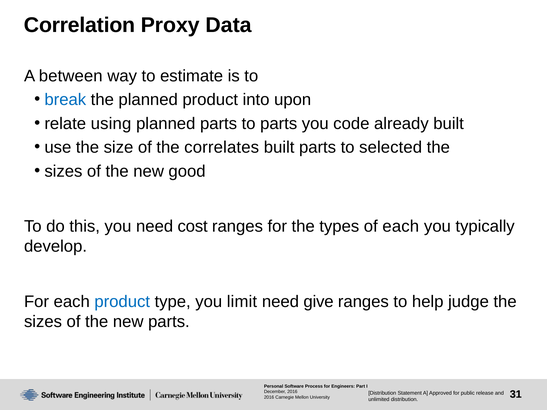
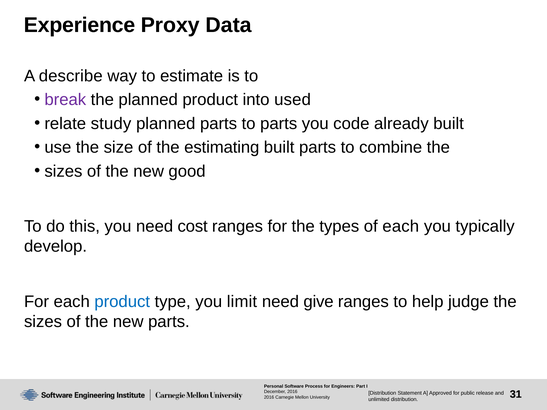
Correlation: Correlation -> Experience (80, 25)
between: between -> describe (71, 76)
break colour: blue -> purple (65, 100)
upon: upon -> used (293, 100)
using: using -> study (111, 124)
correlates: correlates -> estimating (222, 147)
selected: selected -> combine (391, 147)
